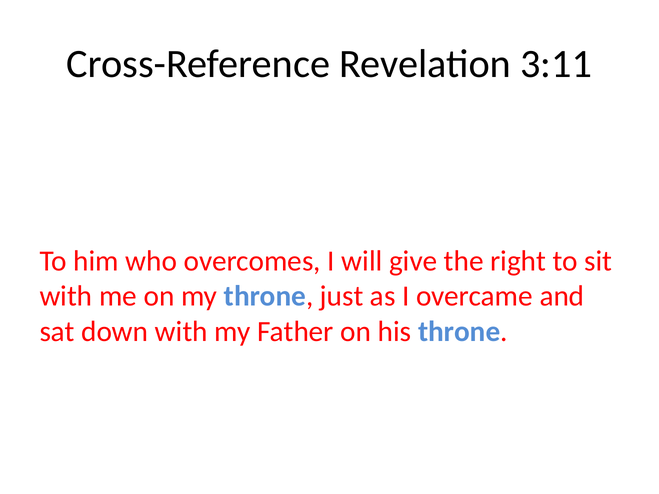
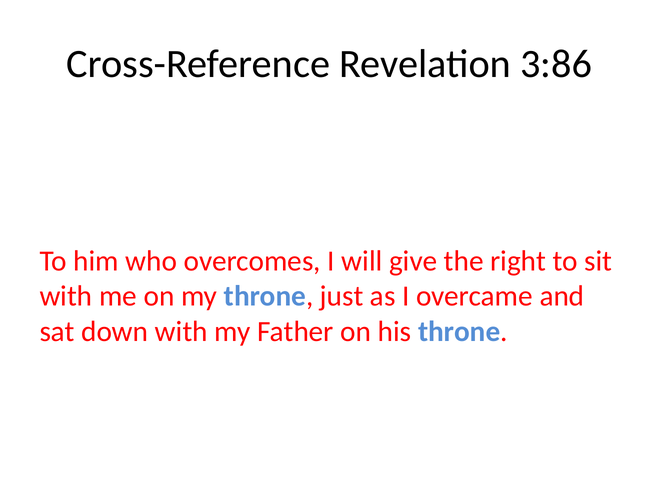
3:11: 3:11 -> 3:86 (556, 64)
